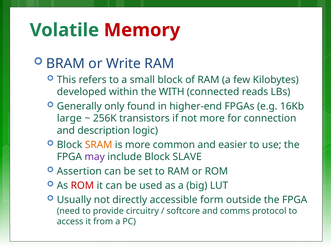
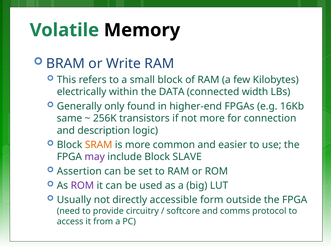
Memory colour: red -> black (142, 30)
developed: developed -> electrically (82, 92)
WITH: WITH -> DATA (172, 92)
reads: reads -> width (255, 92)
large: large -> same (69, 118)
ROM colour: red -> purple (82, 186)
